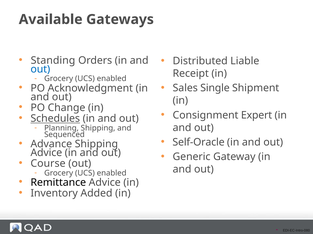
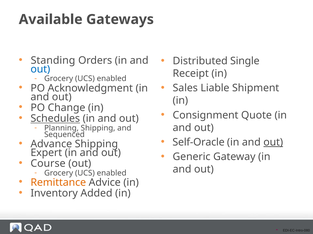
Liable: Liable -> Single (245, 61)
Single: Single -> Liable (215, 88)
Expert: Expert -> Quote (256, 115)
out underline: none -> present (273, 143)
Advice: Advice -> Expert (46, 153)
Remittance colour: black -> orange (58, 183)
